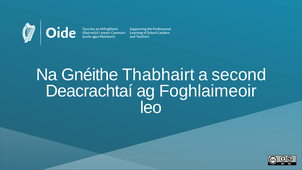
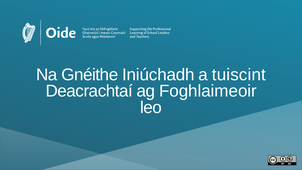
Thabhairt: Thabhairt -> Iniúchadh (158, 75)
second: second -> tuiscint (239, 75)
